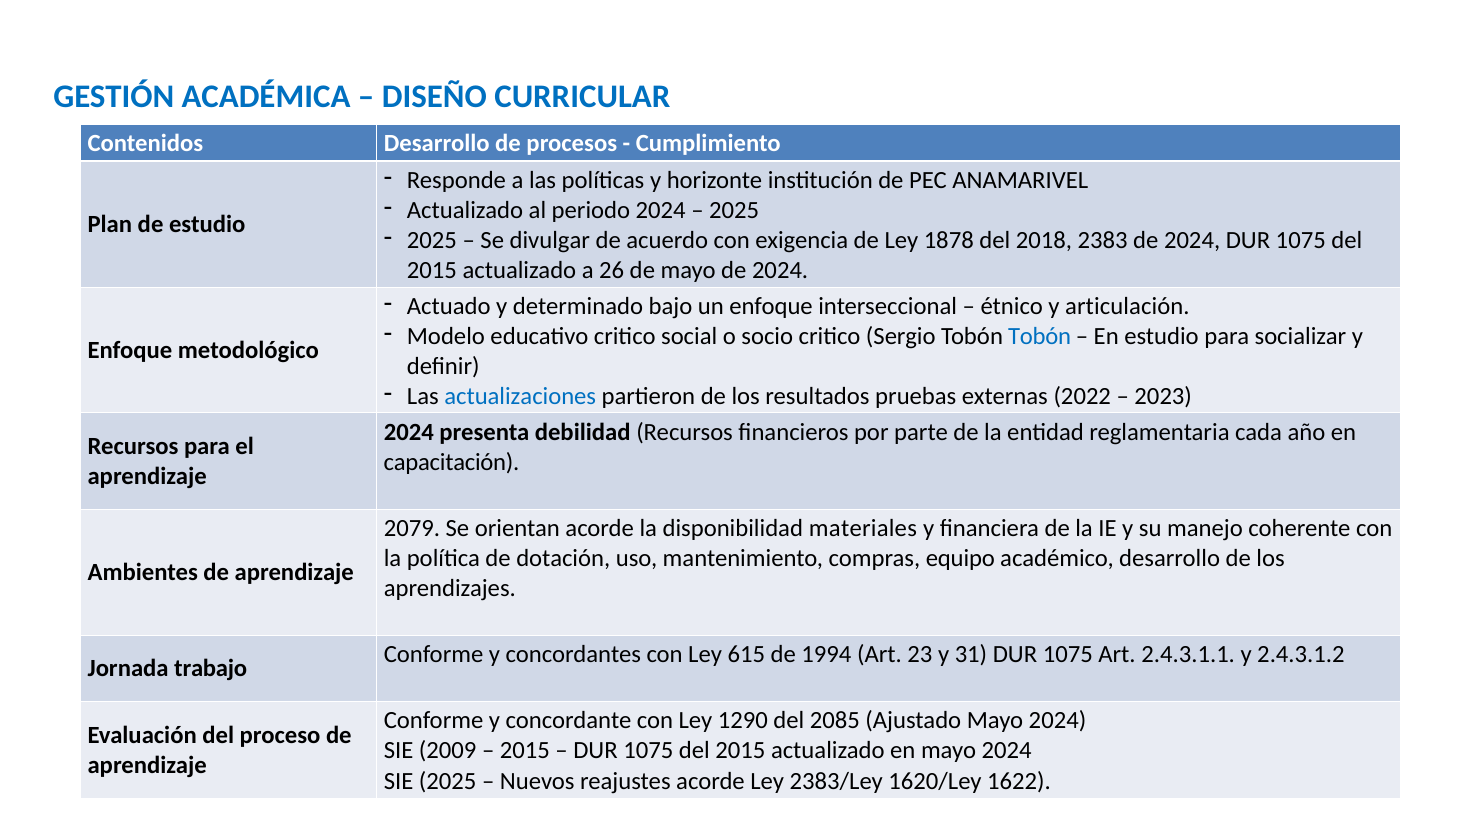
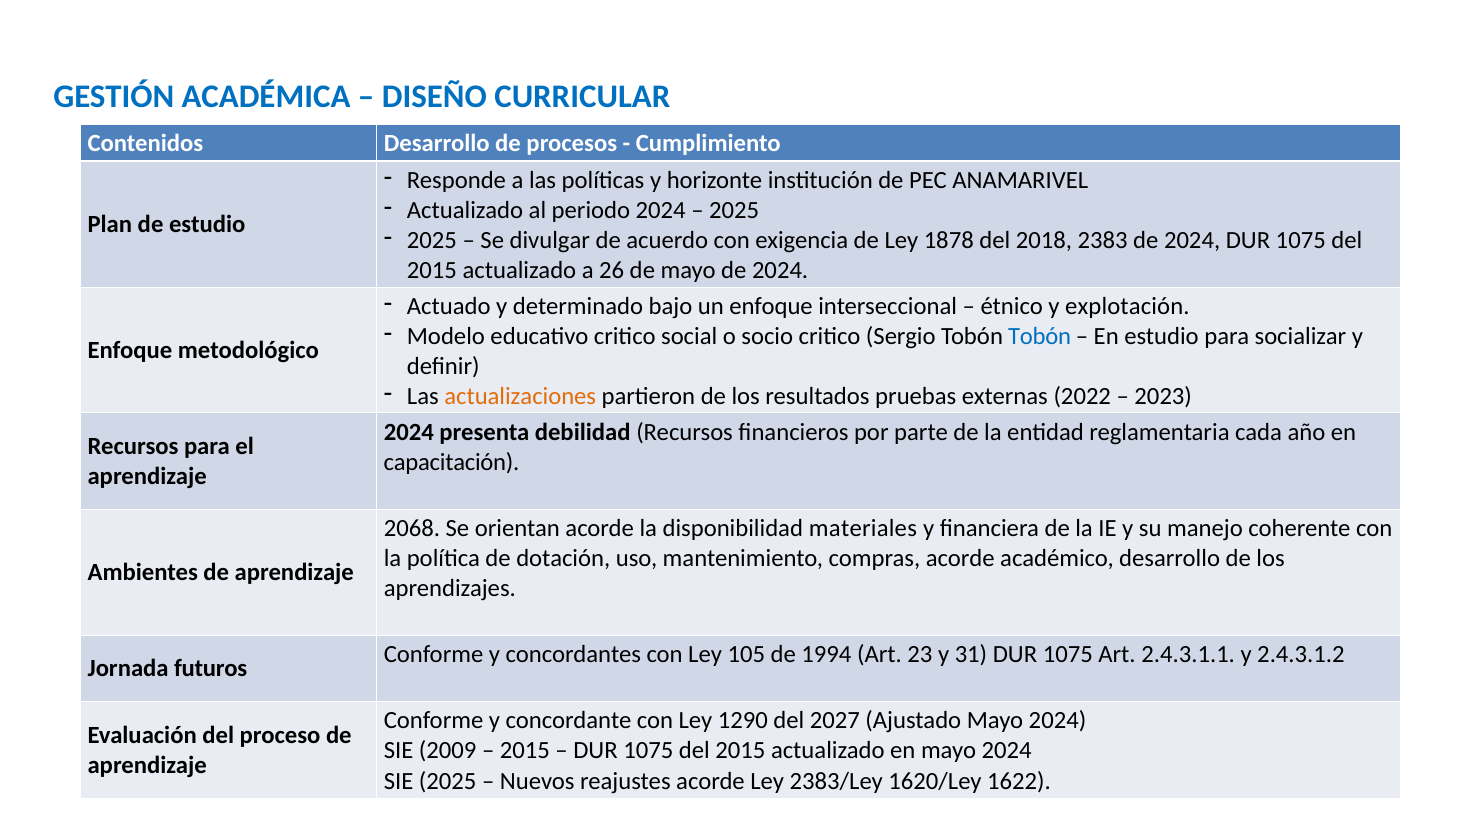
articulación: articulación -> explotación (1127, 306)
actualizaciones colour: blue -> orange (520, 396)
2079: 2079 -> 2068 (412, 528)
compras equipo: equipo -> acorde (960, 558)
615: 615 -> 105 (746, 654)
trabajo: trabajo -> futuros (211, 669)
2085: 2085 -> 2027 (835, 721)
